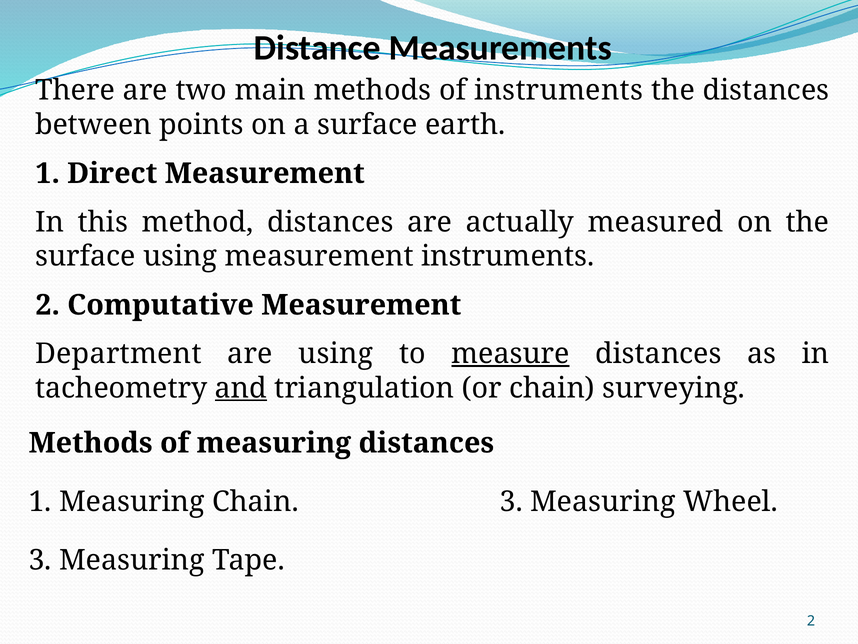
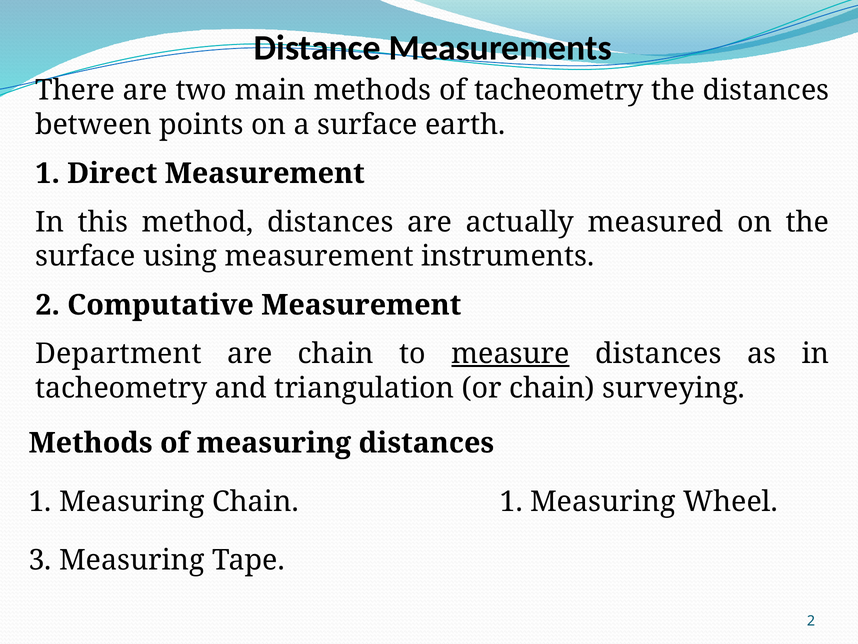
of instruments: instruments -> tacheometry (559, 90)
are using: using -> chain (336, 353)
and underline: present -> none (241, 388)
Chain 3: 3 -> 1 (511, 501)
